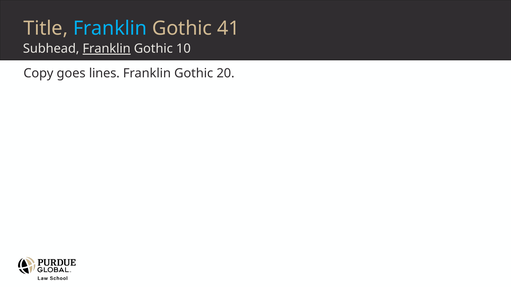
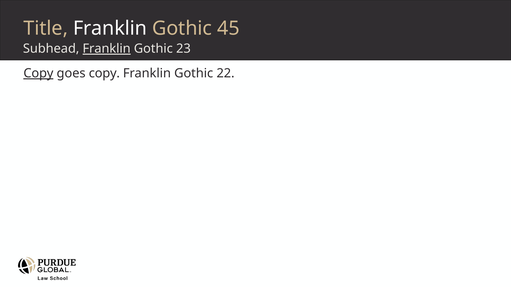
Franklin colour: light blue -> white (110, 29)
41: 41 -> 45 (228, 29)
10: 10 -> 23 (183, 49)
Copy underline: none -> present (38, 73)
goes lines: lines -> copy (104, 73)
20: 20 -> 22 (226, 73)
